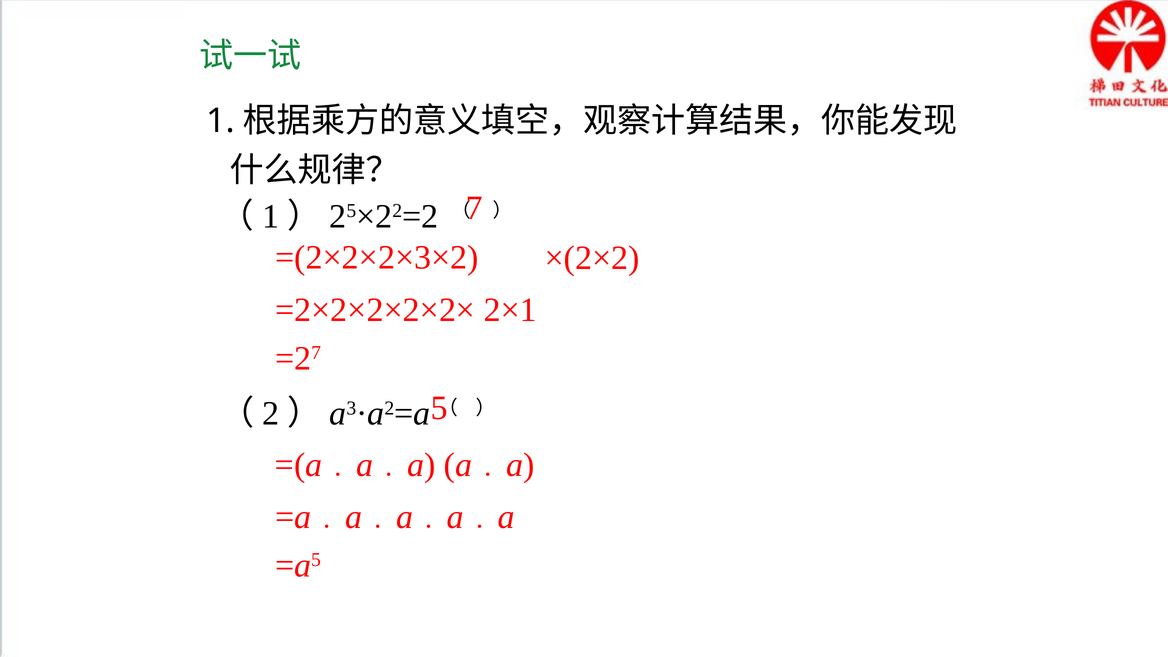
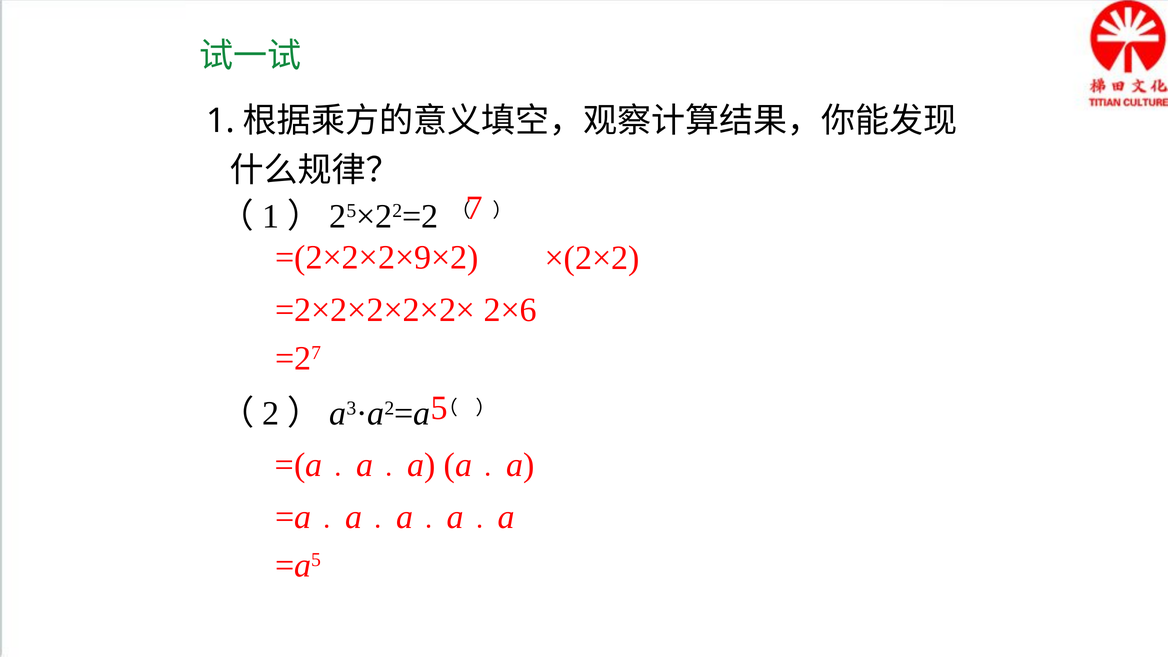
=(2×2×2×3×2: =(2×2×2×3×2 -> =(2×2×2×9×2 (377, 258)
2×1: 2×1 -> 2×6 (510, 310)
